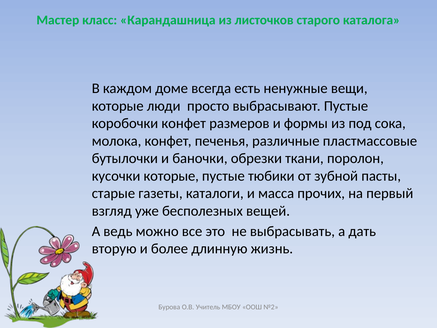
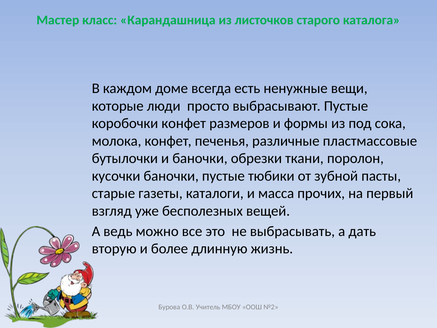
кусочки которые: которые -> баночки (171, 176)
